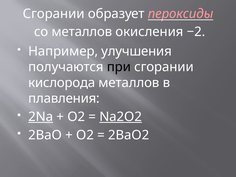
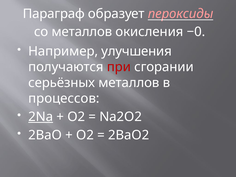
Сгорании: Сгорании -> Параграф (54, 14)
−2: −2 -> −0 (196, 32)
при colour: black -> red (119, 67)
кислорода: кислорода -> серьёзных (62, 83)
плавления: плавления -> процессов (64, 98)
Na2O2 underline: present -> none (121, 117)
